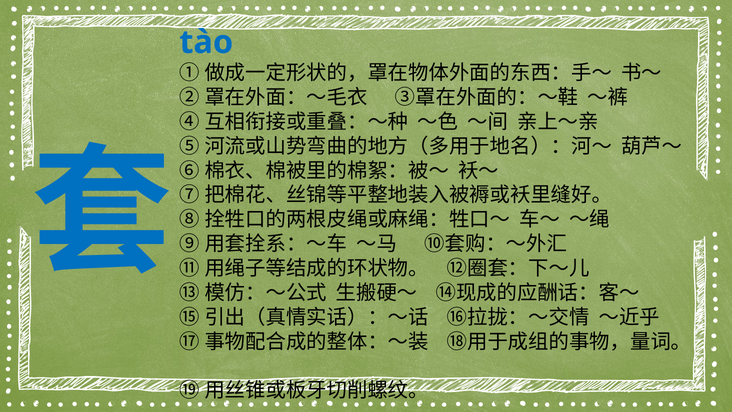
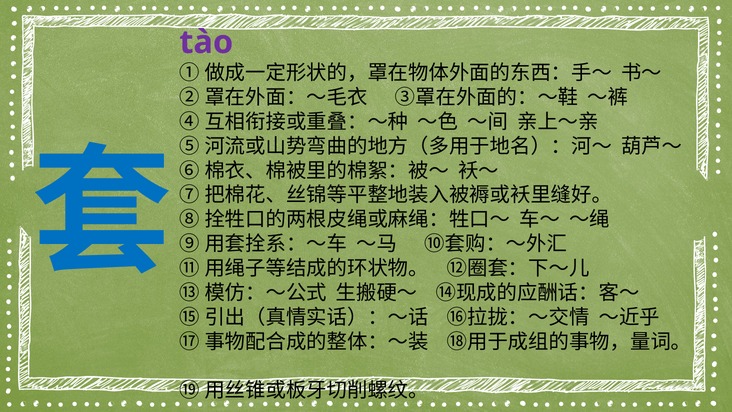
tào colour: blue -> purple (206, 42)
